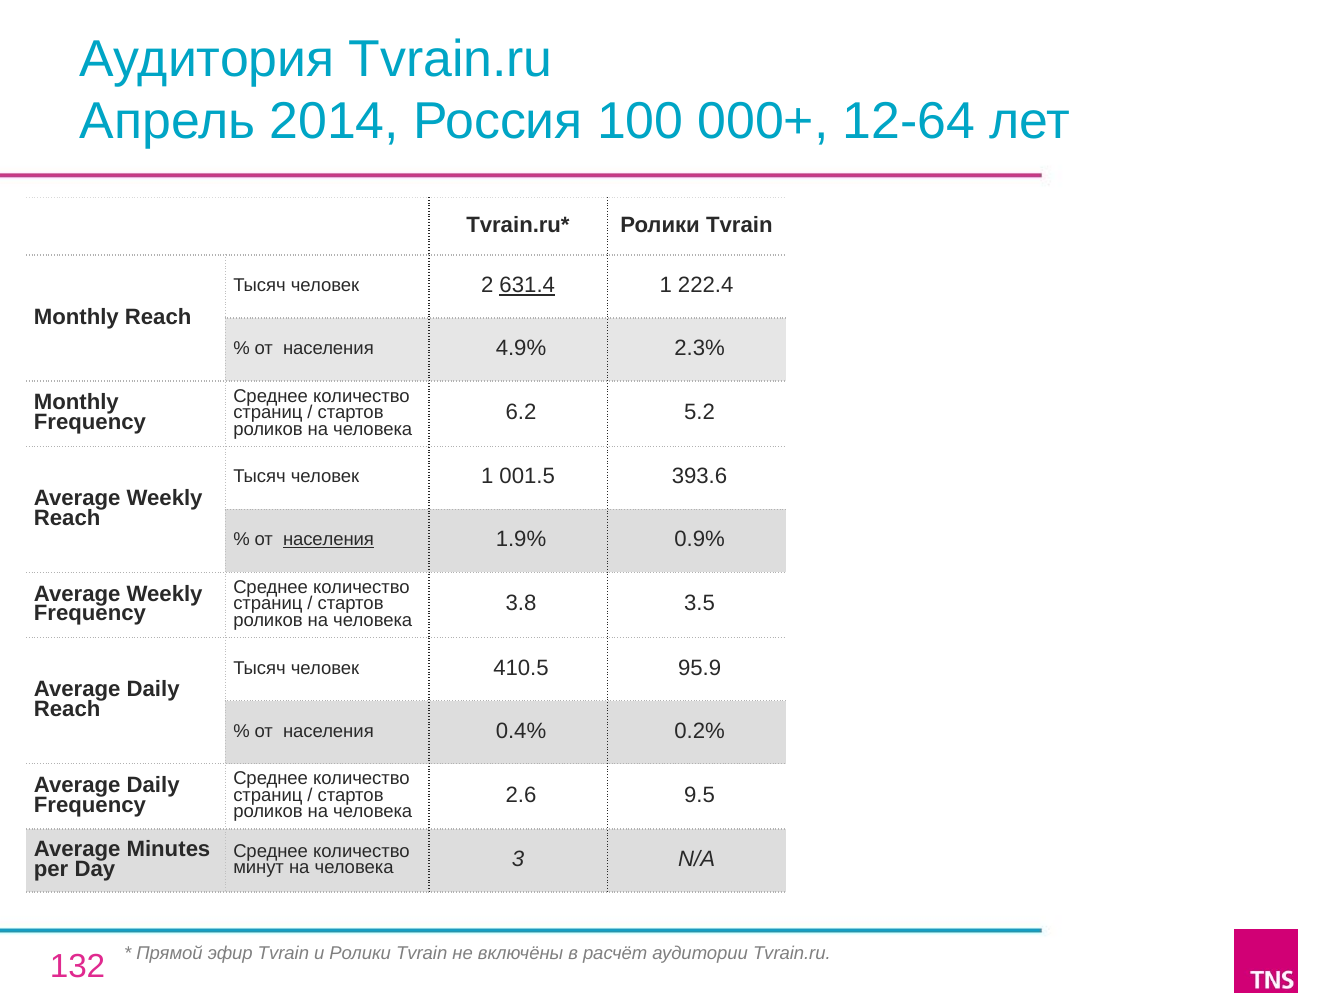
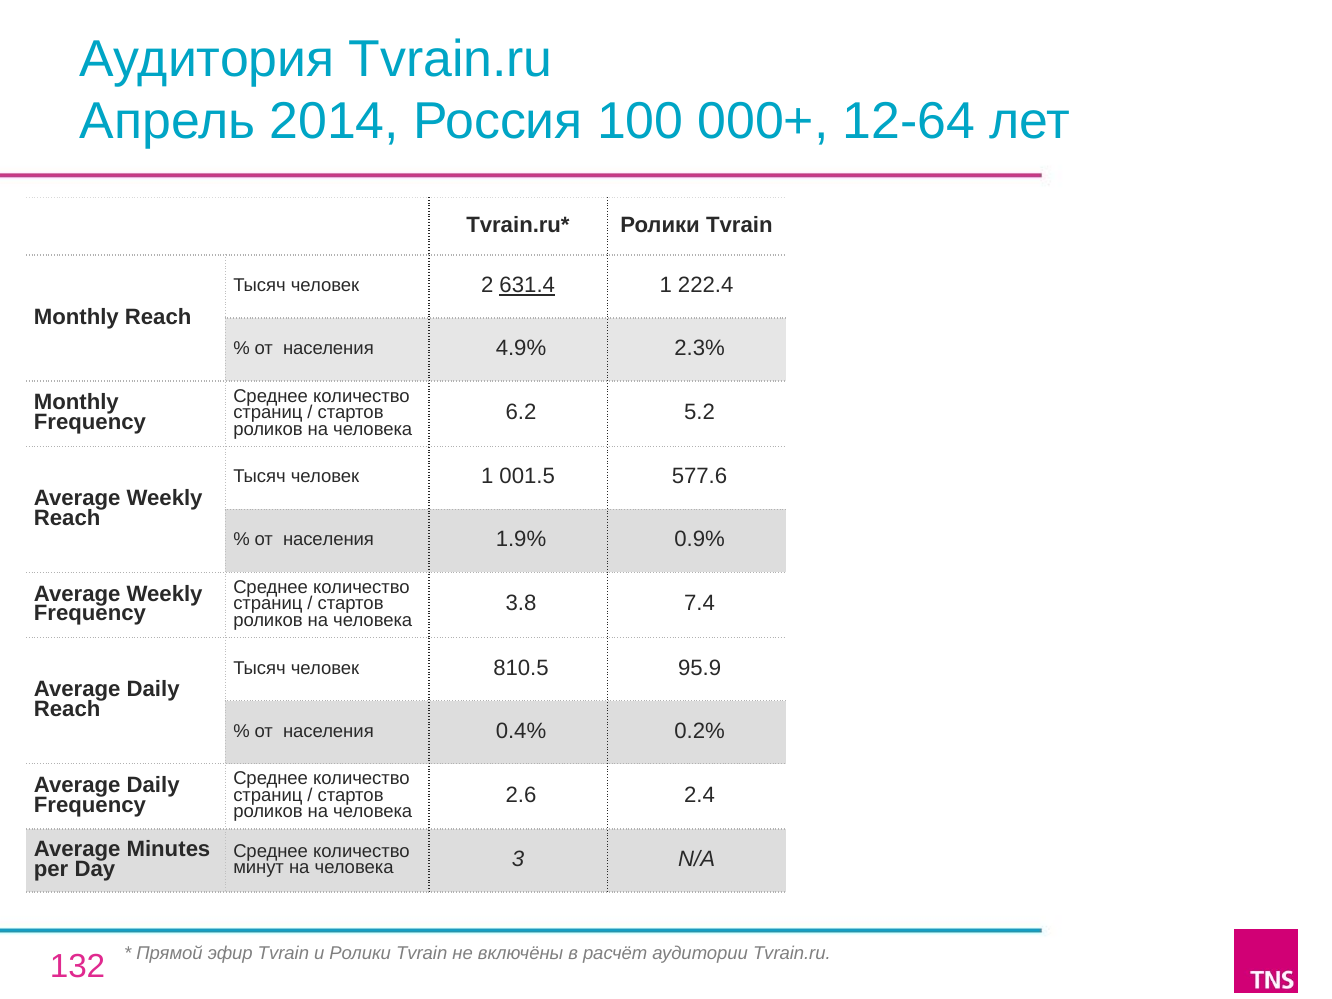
393.6: 393.6 -> 577.6 (699, 477)
населения underline: present -> none (328, 540)
3.5: 3.5 -> 7.4 (700, 604)
410.5: 410.5 -> 810.5 (521, 668)
9.5: 9.5 -> 2.4 (700, 795)
